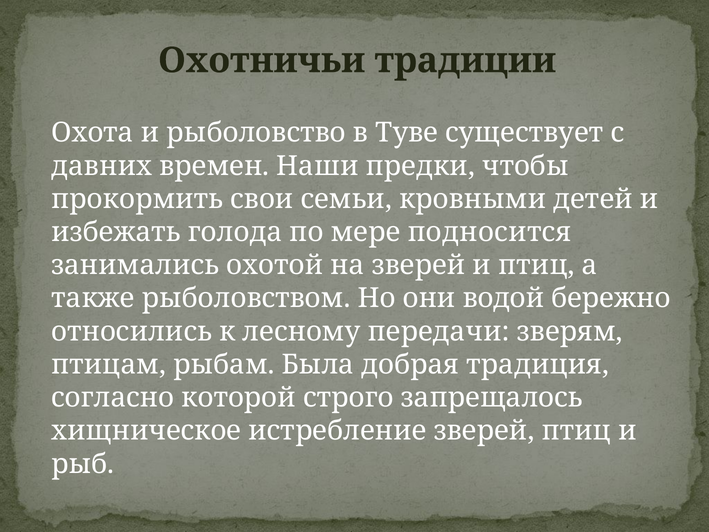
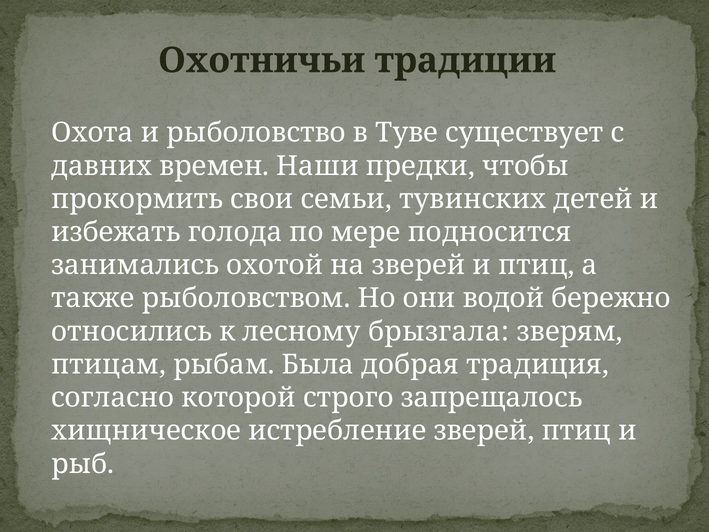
кровными: кровными -> тувинских (473, 199)
передачи: передачи -> брызгала (438, 331)
